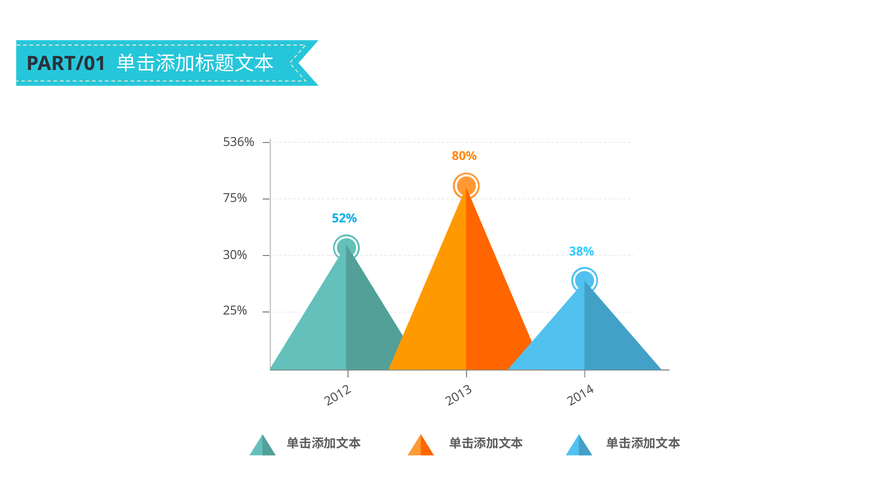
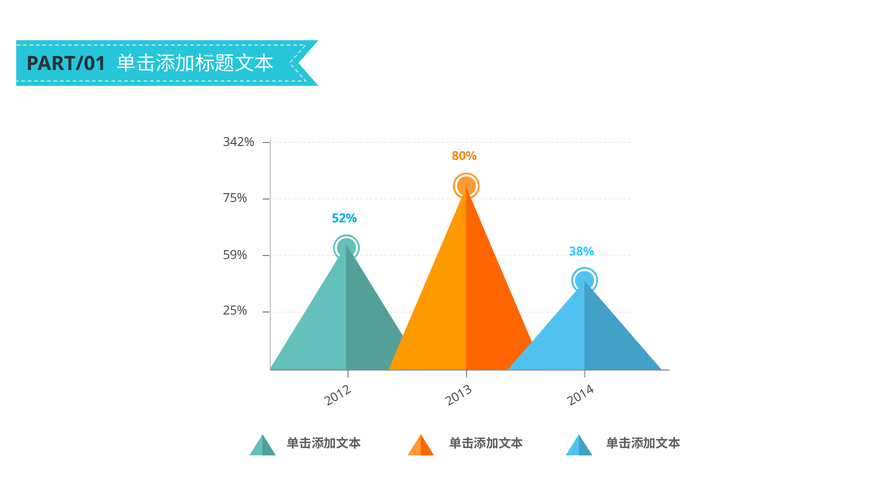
536%: 536% -> 342% (239, 142)
30%: 30% -> 59% (235, 255)
